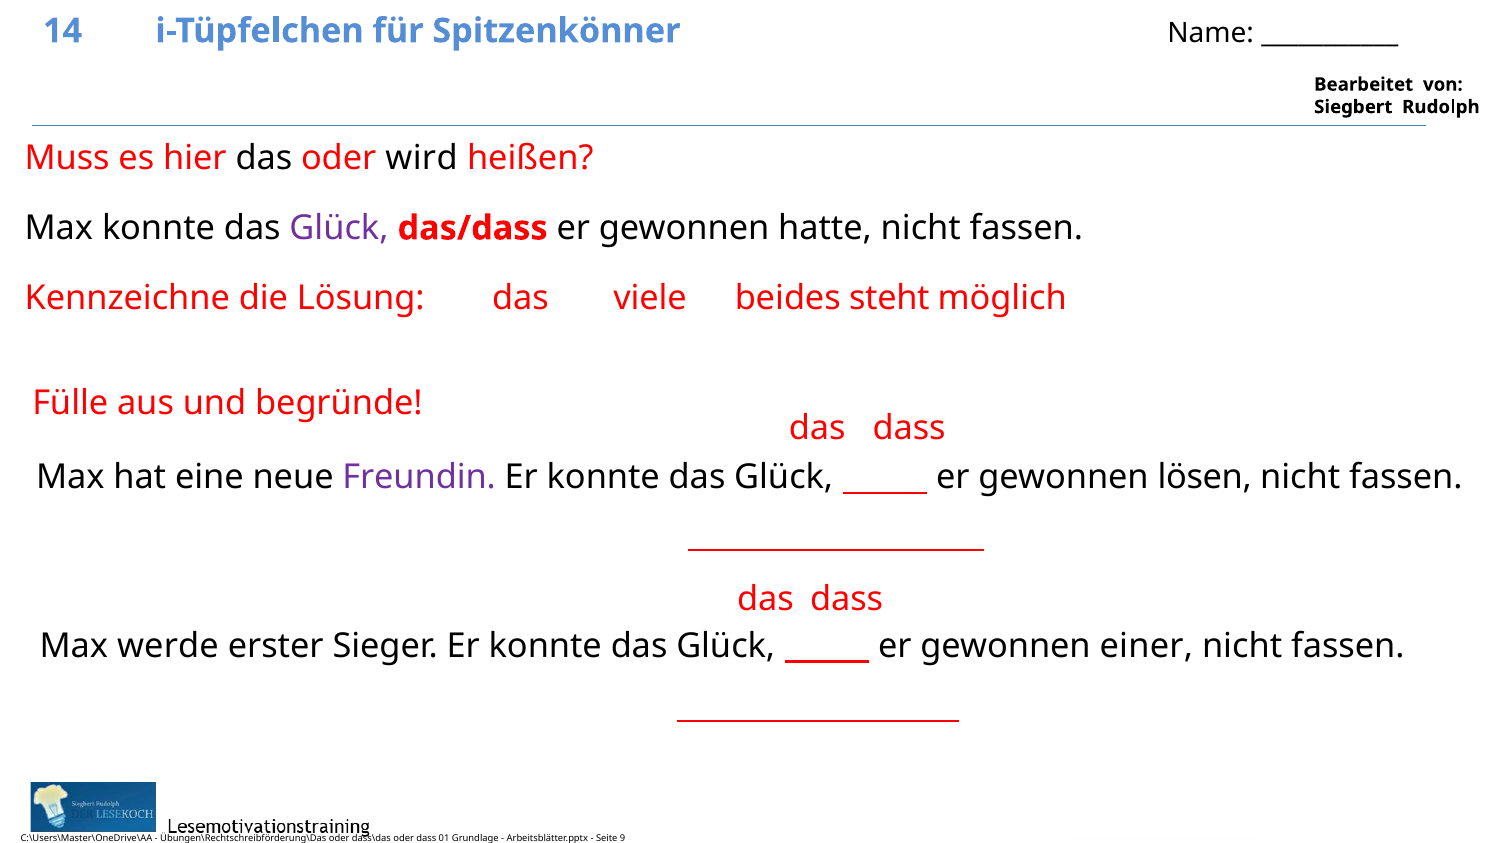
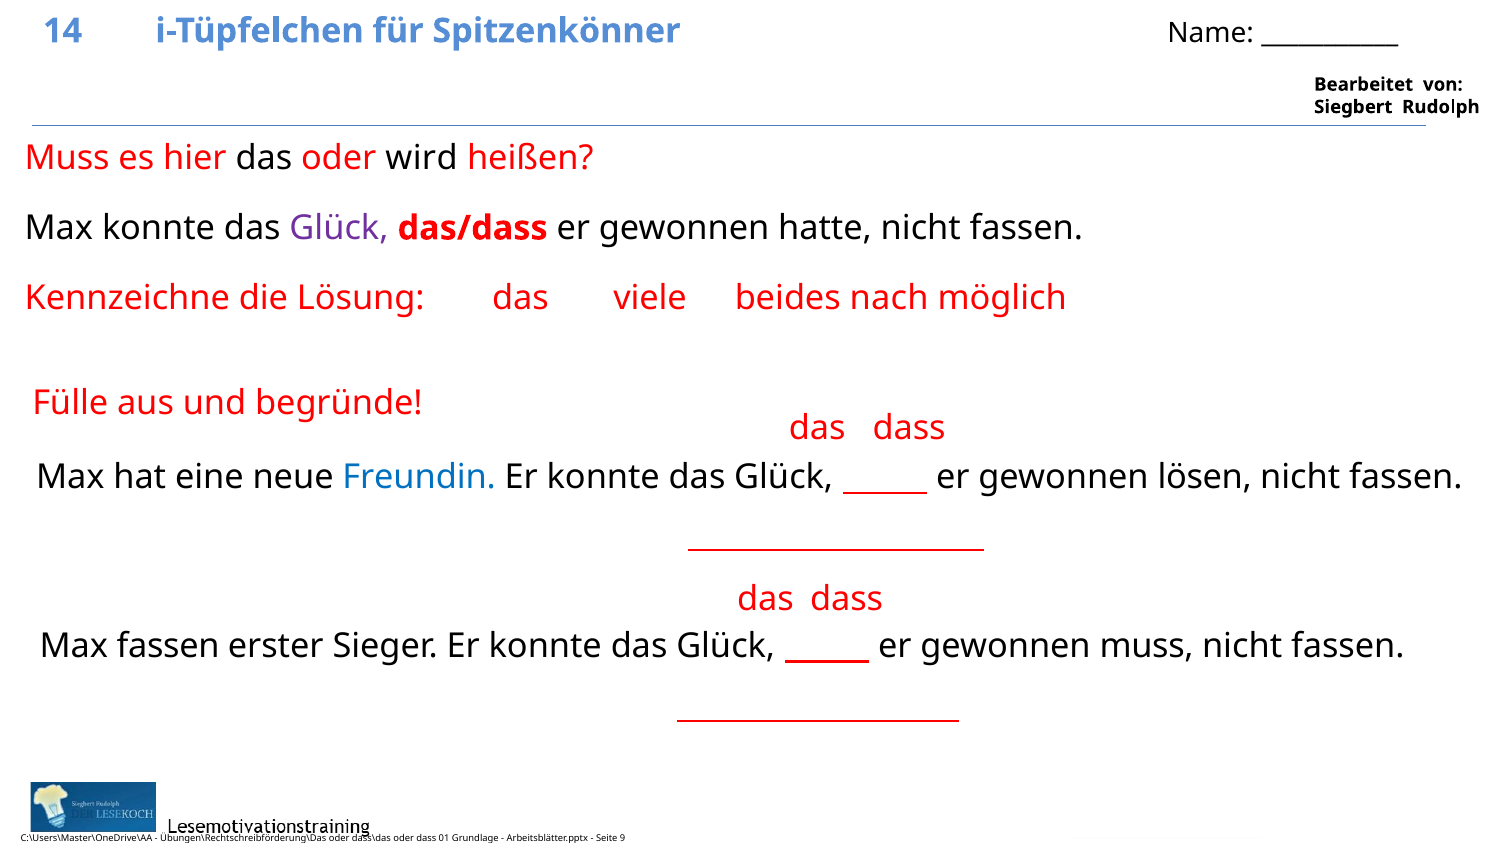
steht: steht -> nach (889, 298)
Freundin colour: purple -> blue (419, 477)
Max werde: werde -> fassen (168, 646)
gewonnen einer: einer -> muss (1147, 646)
